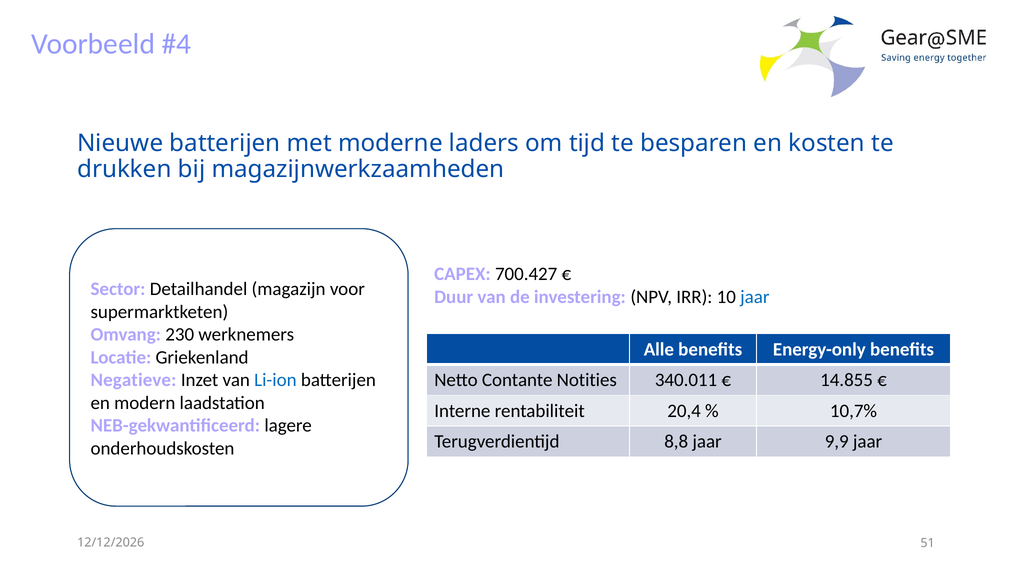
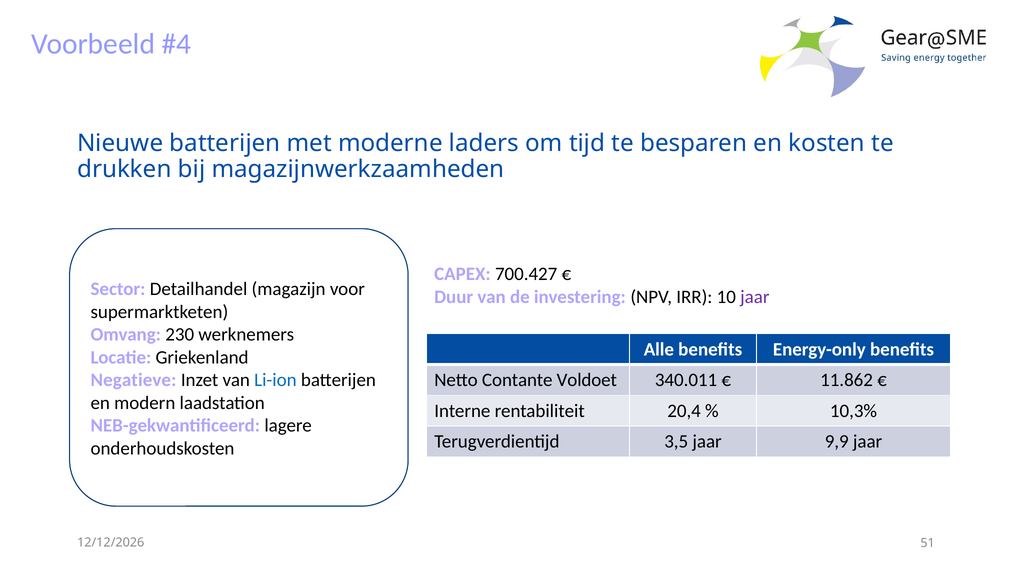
jaar colour: blue -> purple (755, 297)
Notities: Notities -> Voldoet (587, 380)
14.855: 14.855 -> 11.862 (847, 380)
10,7%: 10,7% -> 10,3% (854, 411)
8,8: 8,8 -> 3,5 (676, 442)
